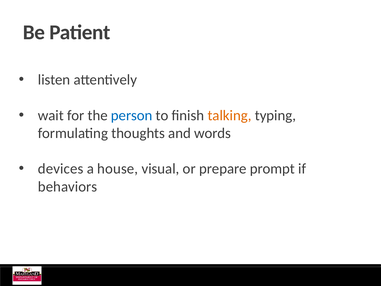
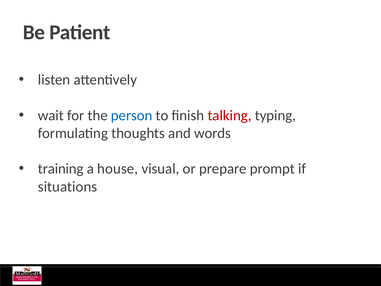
talking colour: orange -> red (230, 115)
devices: devices -> training (61, 169)
behaviors: behaviors -> situations (68, 186)
